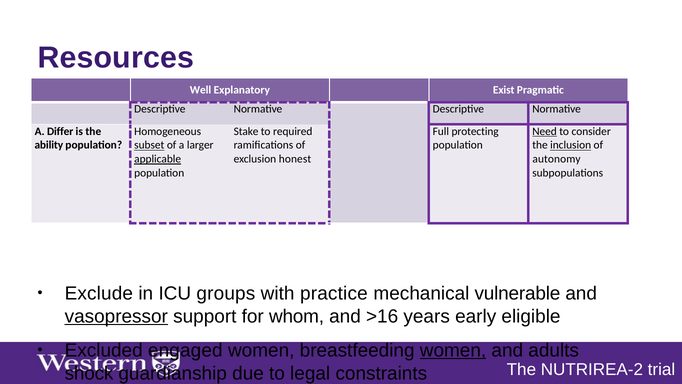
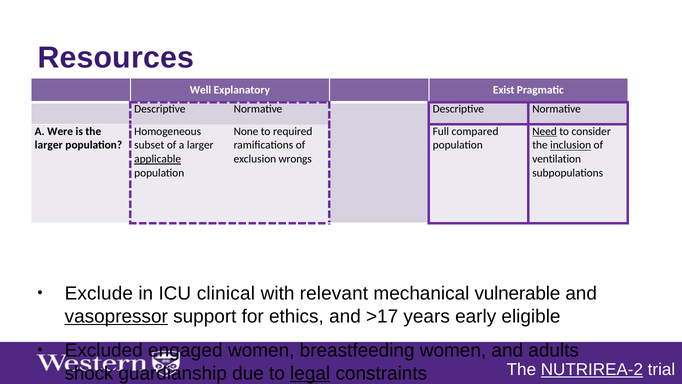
Differ: Differ -> Were (60, 131)
Stake: Stake -> None (246, 131)
protecting: protecting -> compared (475, 131)
ability: ability -> larger (49, 145)
subset underline: present -> none (149, 145)
honest: honest -> wrongs (295, 159)
autonomy: autonomy -> ventilation (557, 159)
groups: groups -> clinical (226, 293)
practice: practice -> relevant (334, 293)
whom: whom -> ethics (296, 316)
>16: >16 -> >17 (382, 316)
women underline: present -> none (453, 350)
legal underline: none -> present (310, 373)
NUTRIREA-2 underline: none -> present (592, 369)
